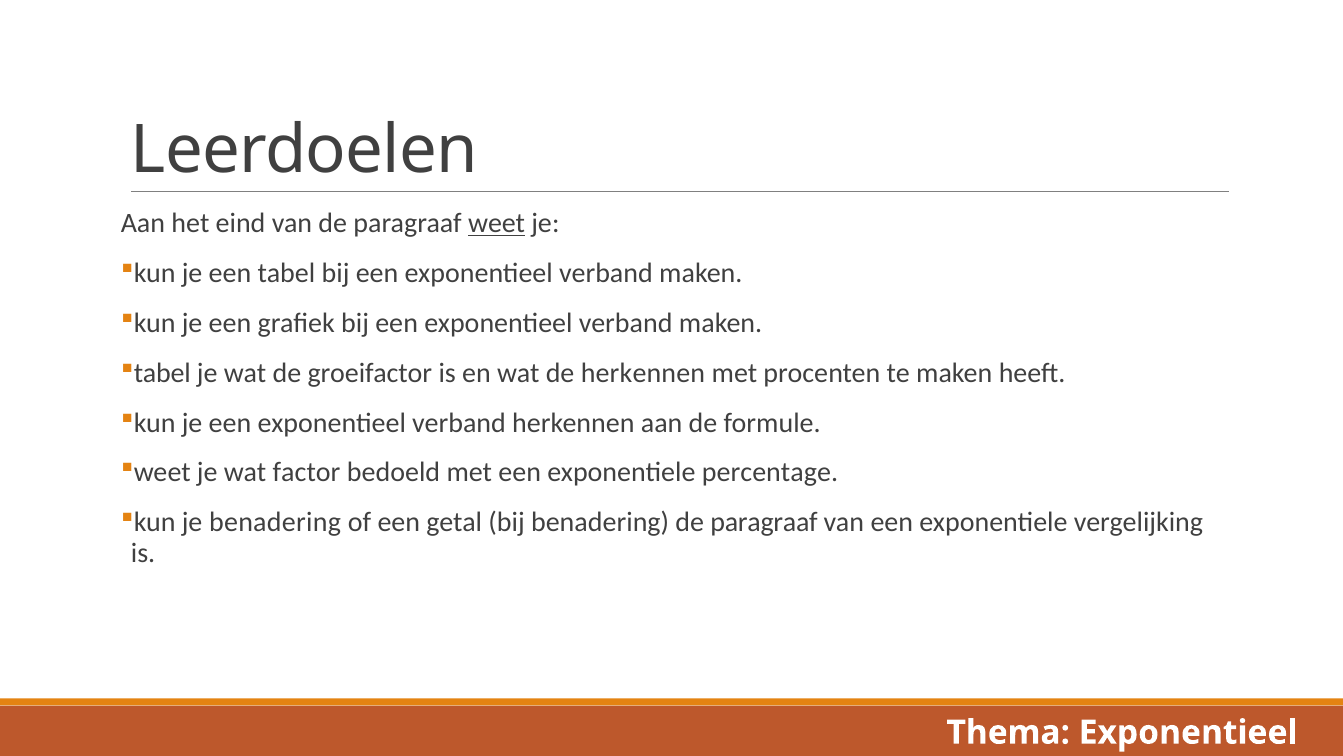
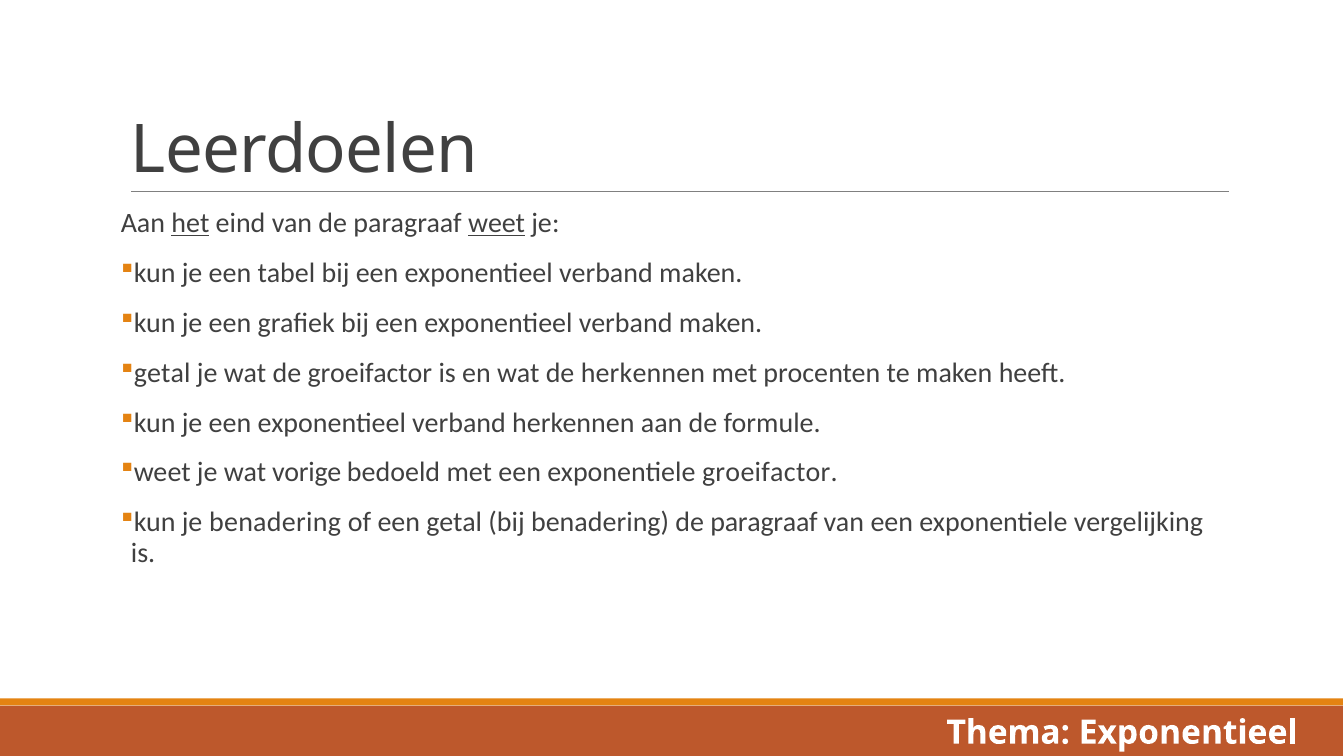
het underline: none -> present (190, 223)
tabel: tabel -> getal (162, 373)
factor: factor -> vorige (307, 472)
exponentiele percentage: percentage -> groeifactor (770, 472)
